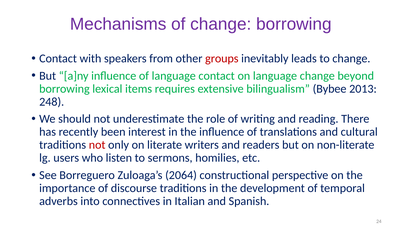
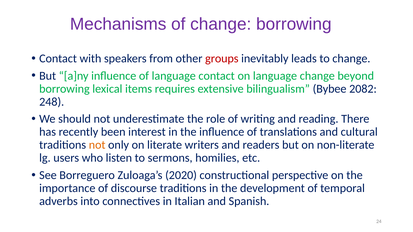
2013: 2013 -> 2082 (363, 89)
not colour: red -> orange (97, 145)
2064: 2064 -> 2020 (181, 175)
